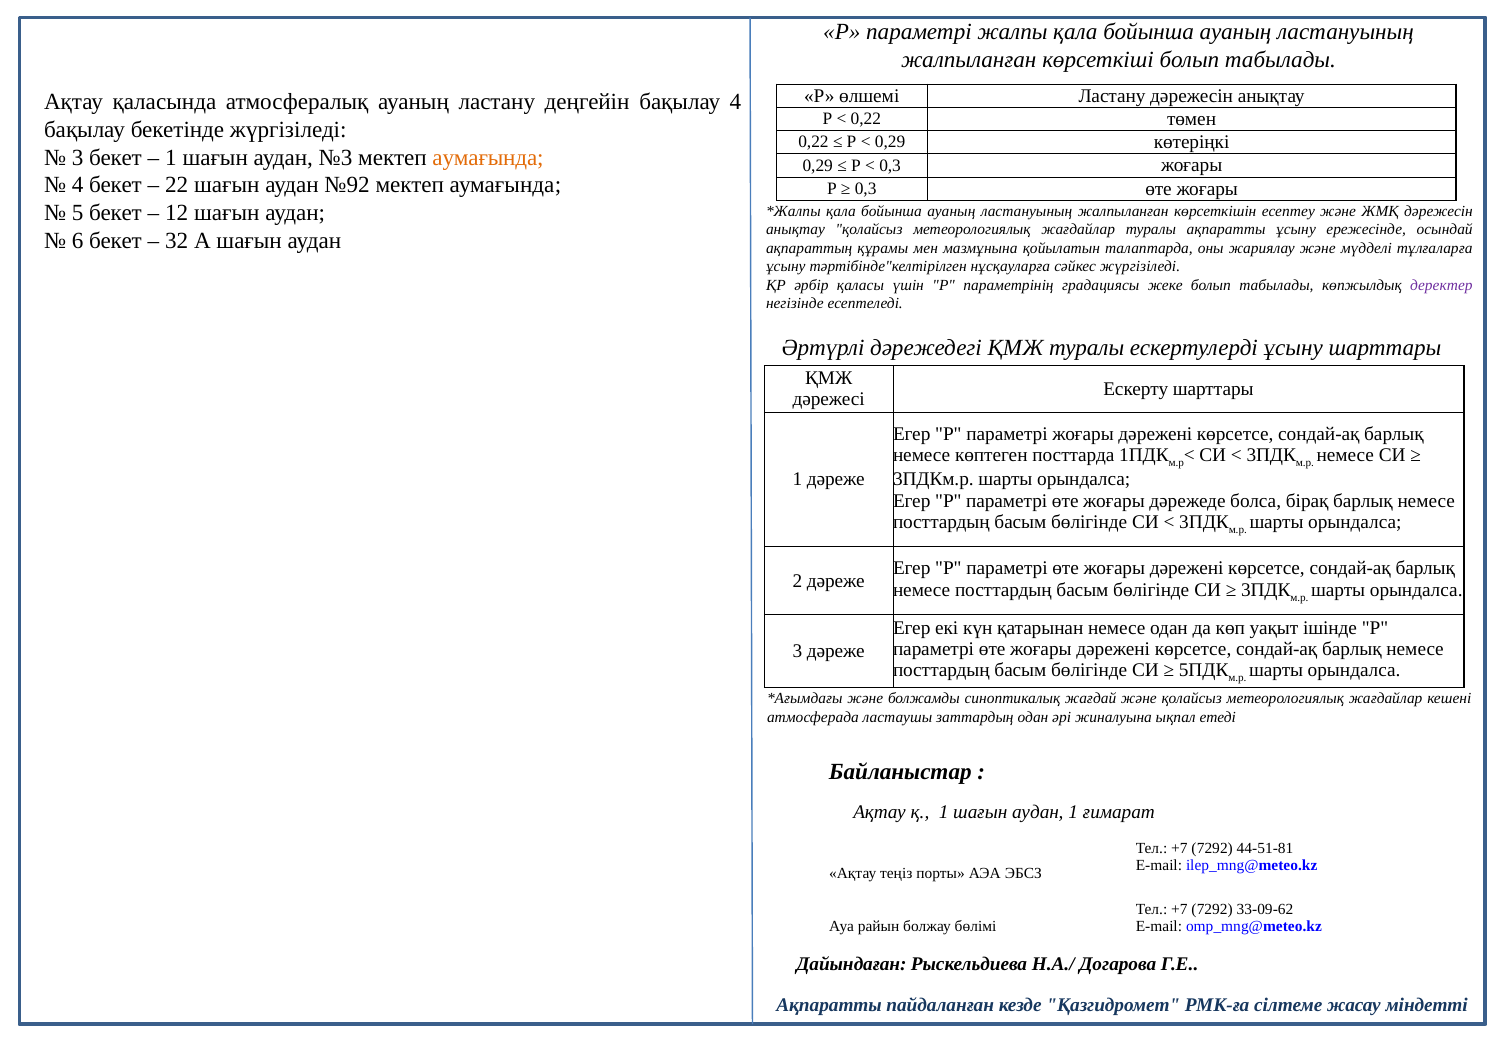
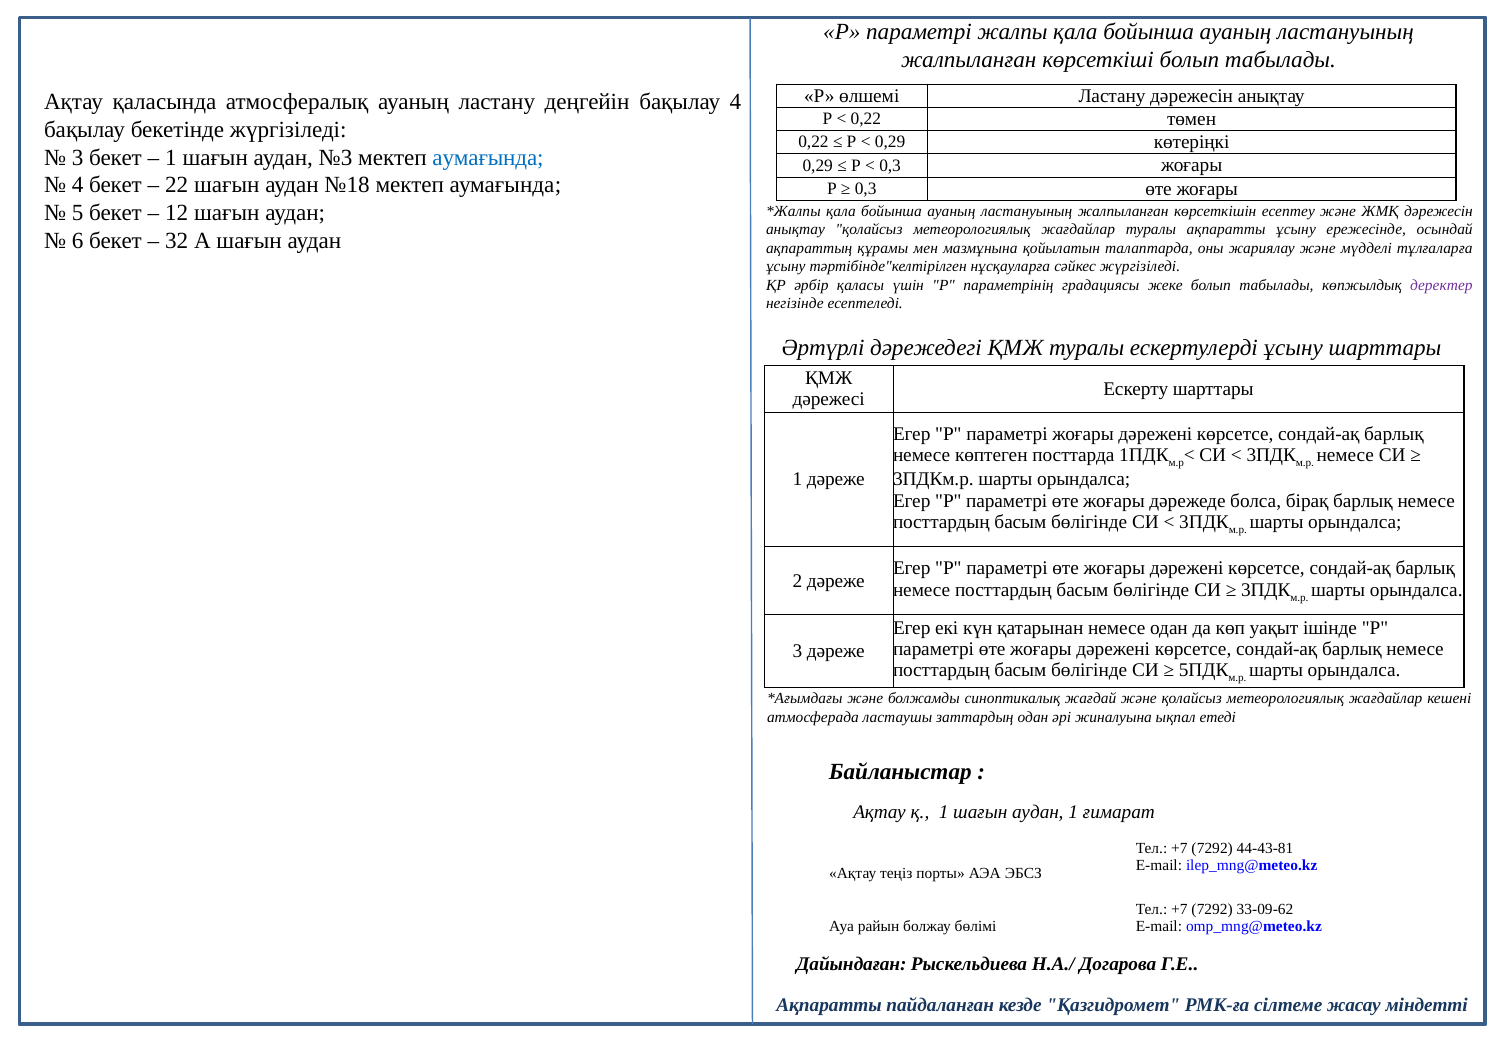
аумағында colour: orange -> blue (488, 157)
№92: №92 -> №18 (347, 185)
44-51-81: 44-51-81 -> 44-43-81 (1265, 848)
